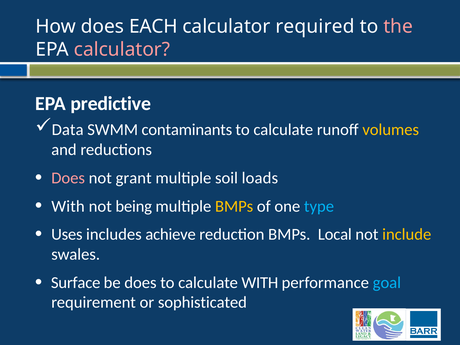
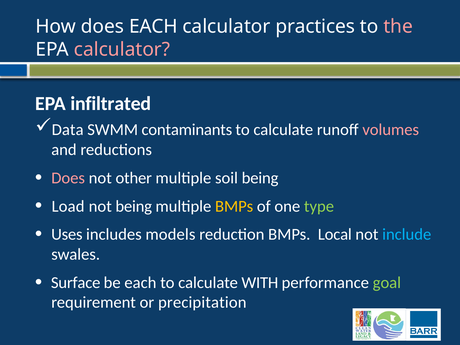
required: required -> practices (315, 27)
predictive: predictive -> infiltrated (111, 104)
volumes colour: yellow -> pink (391, 130)
grant: grant -> other (134, 178)
soil loads: loads -> being (260, 178)
With: With -> Load (68, 206)
type colour: light blue -> light green (319, 206)
achieve: achieve -> models (170, 234)
include colour: yellow -> light blue (407, 234)
be does: does -> each (140, 283)
goal colour: light blue -> light green (387, 283)
sophisticated: sophisticated -> precipitation (202, 303)
